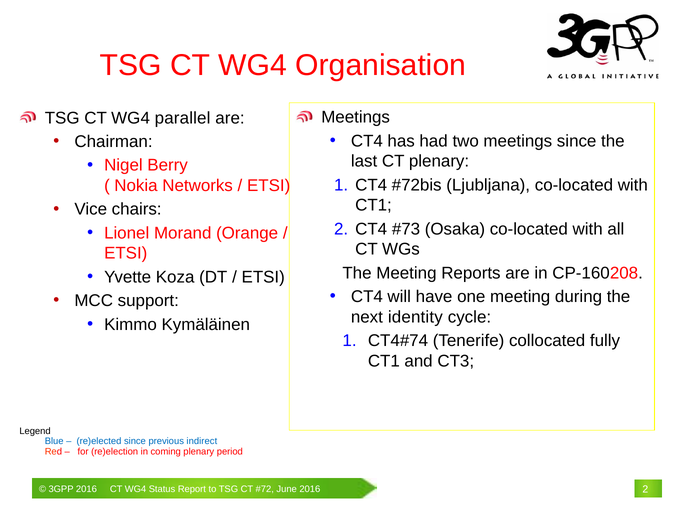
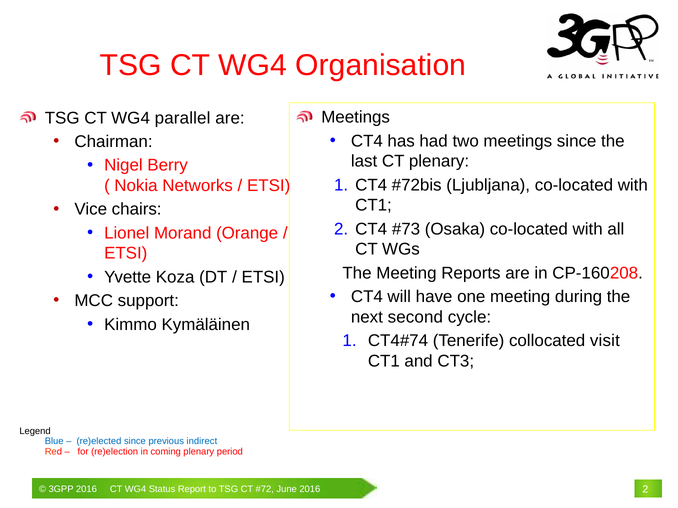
identity: identity -> second (415, 317)
fully: fully -> visit (605, 341)
